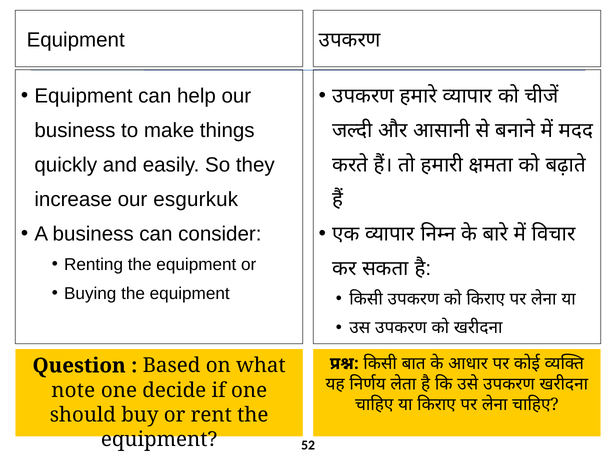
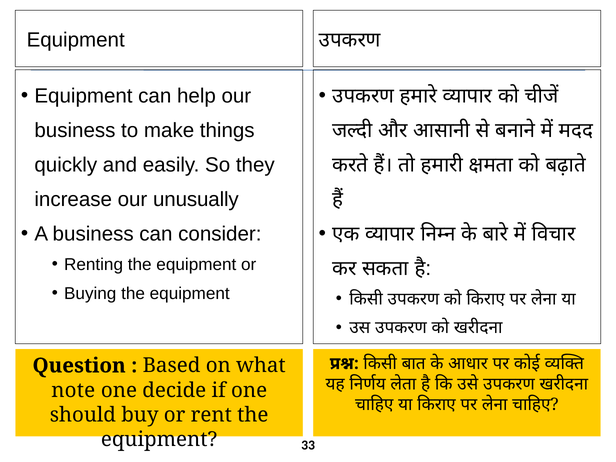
esgurkuk: esgurkuk -> unusually (196, 200)
52: 52 -> 33 (308, 445)
